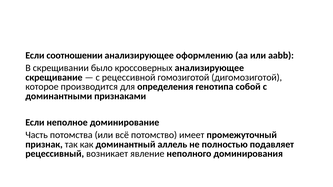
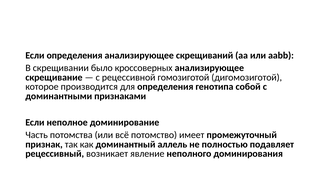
Если соотношении: соотношении -> определения (75, 55)
оформлению: оформлению -> скрещиваний (205, 55)
